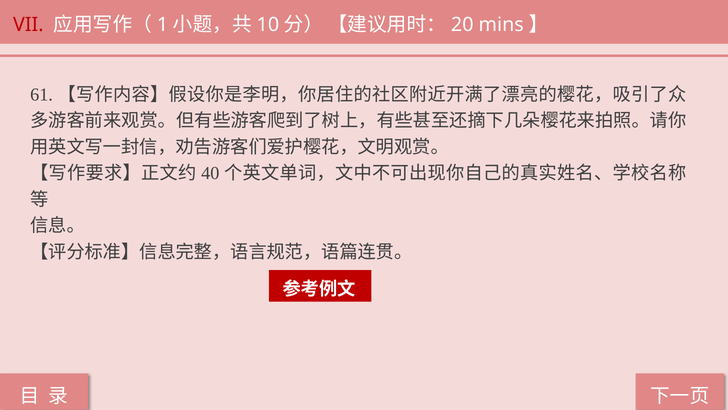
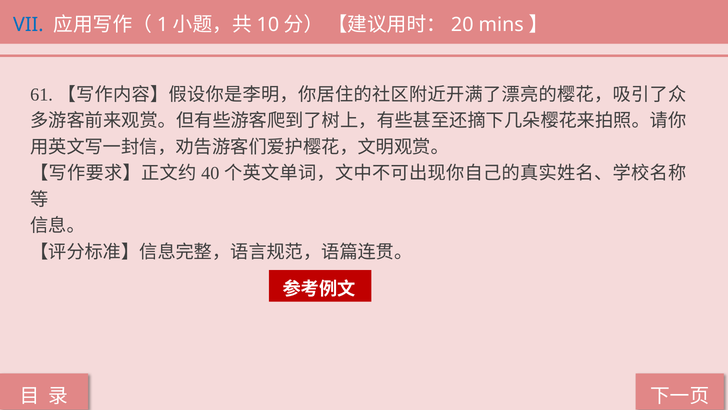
VII colour: red -> blue (28, 25)
